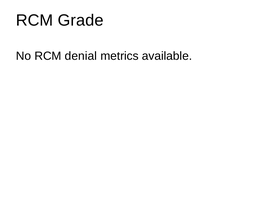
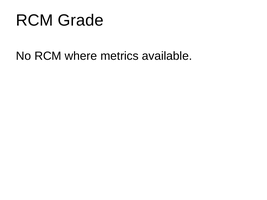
denial: denial -> where (81, 56)
